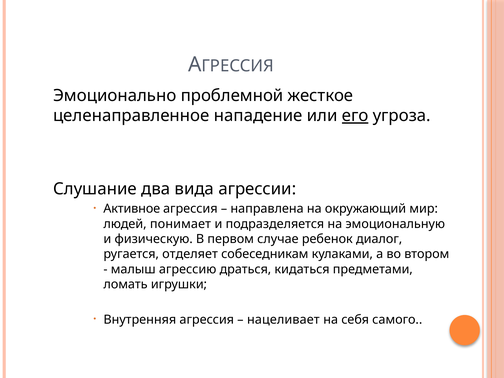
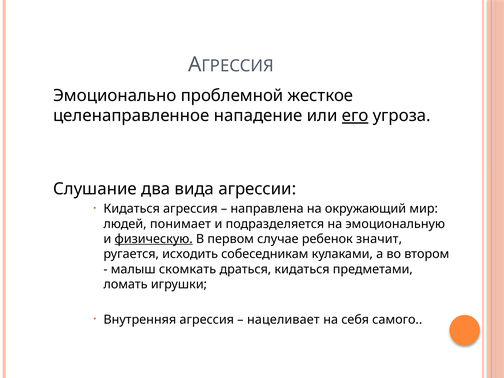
Активное: Активное -> Кидаться (132, 209)
физическую underline: none -> present (154, 239)
диалог: диалог -> значит (379, 239)
отделяет: отделяет -> исходить (190, 254)
агрессию: агрессию -> скомкать (188, 269)
